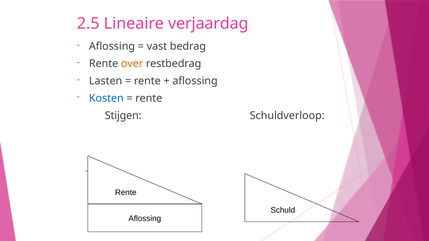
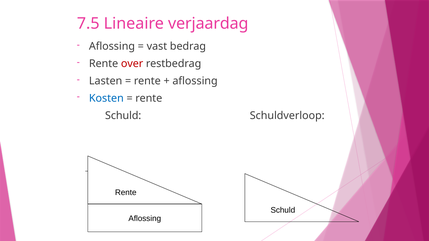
2.5: 2.5 -> 7.5 (88, 23)
over colour: orange -> red (132, 64)
Stijgen: Stijgen -> Schuld (123, 116)
